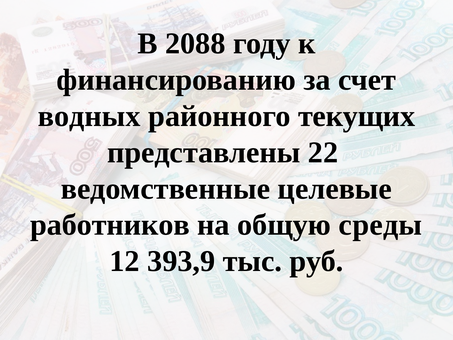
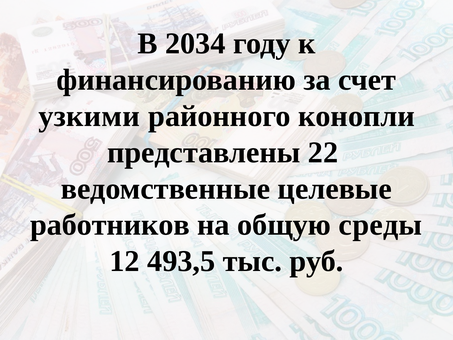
2088: 2088 -> 2034 (195, 44)
водных: водных -> узкими (89, 116)
текущих: текущих -> конопли (357, 116)
393,9: 393,9 -> 493,5 (181, 261)
